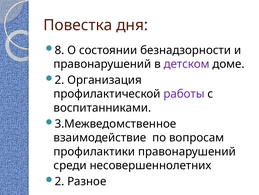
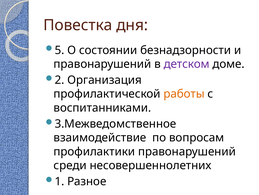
8: 8 -> 5 (60, 50)
работы colour: purple -> orange (184, 94)
2: 2 -> 1 (60, 181)
